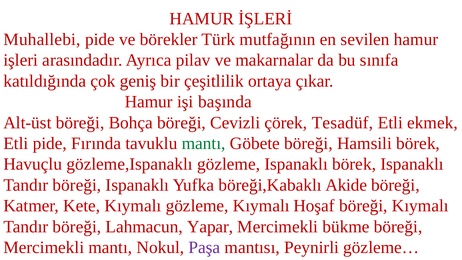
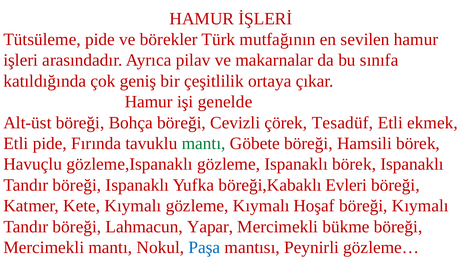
Muhallebi: Muhallebi -> Tütsüleme (42, 39)
başında: başında -> genelde (225, 102)
Akide: Akide -> Evleri (346, 185)
Paşa colour: purple -> blue (204, 247)
